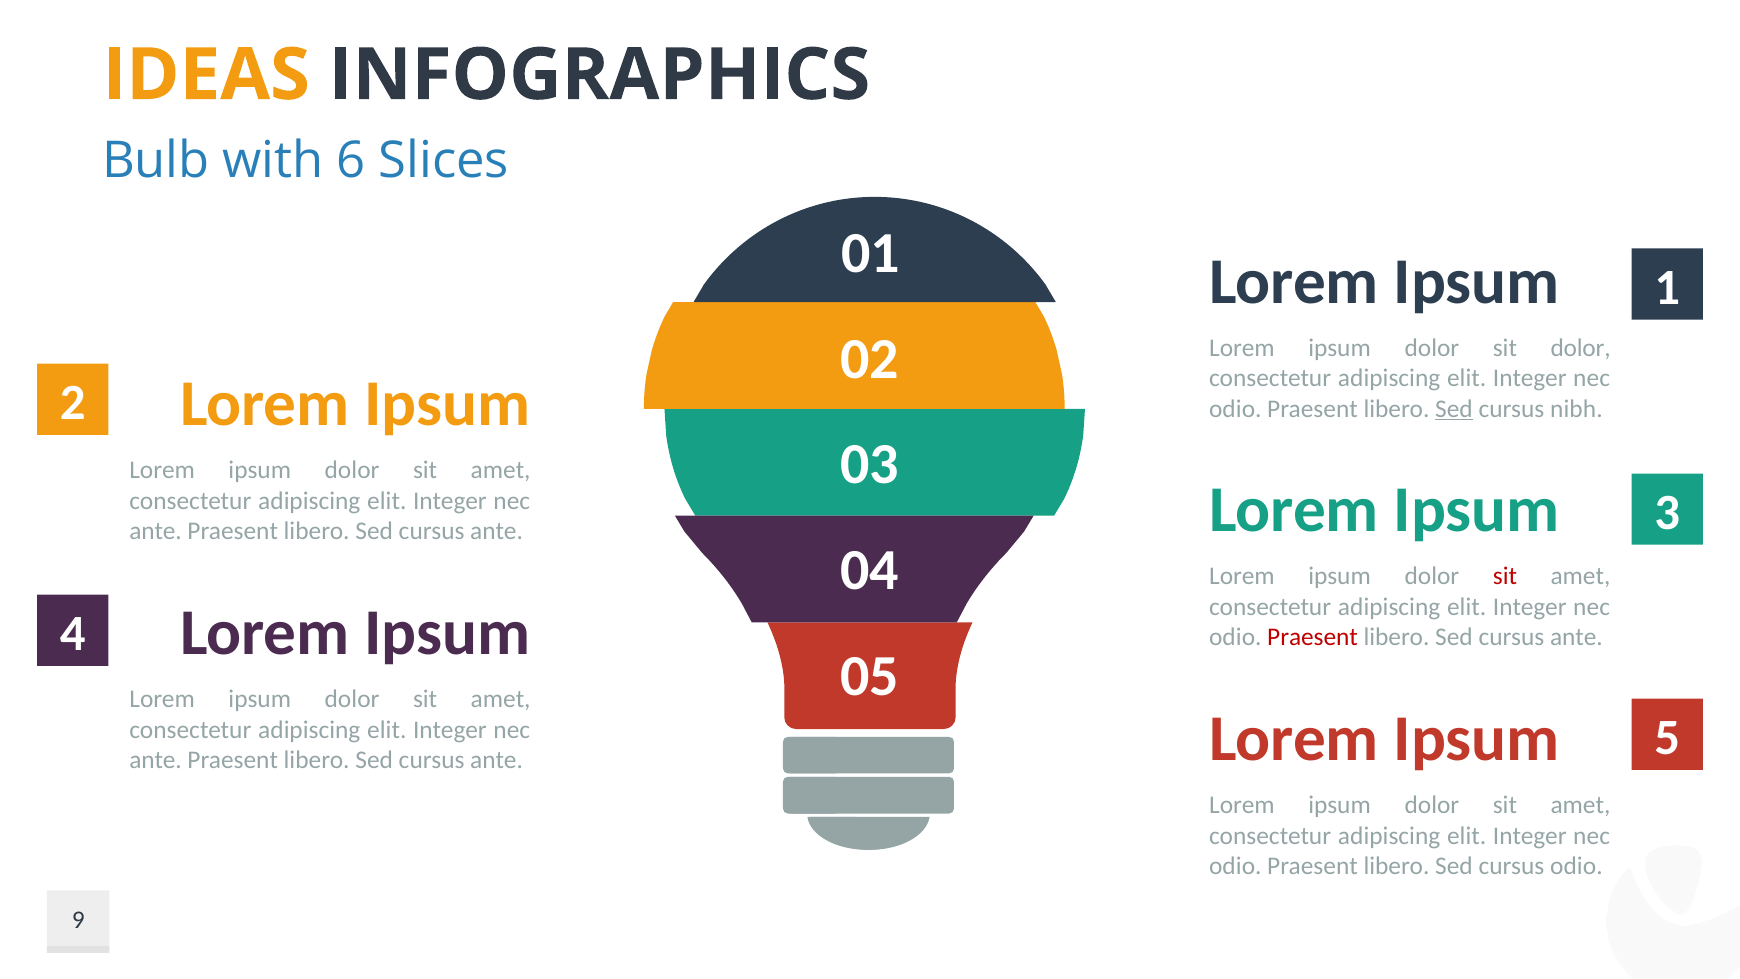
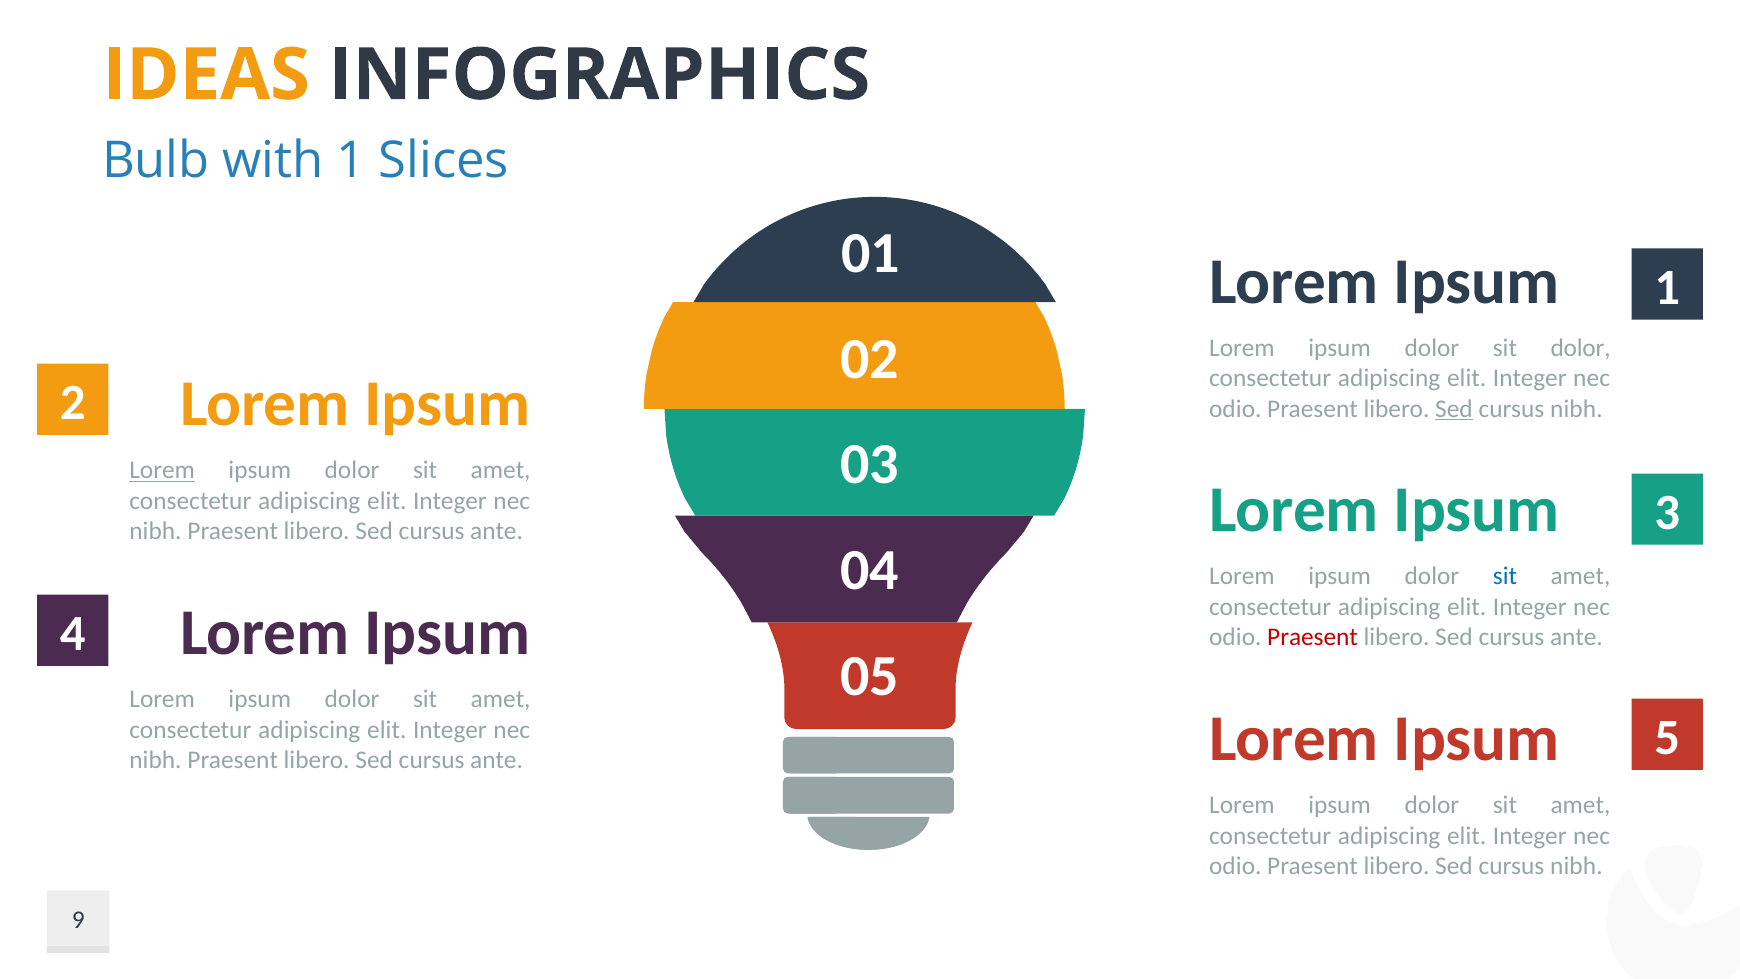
with 6: 6 -> 1 (351, 161)
Lorem underline: none -> present (162, 470)
ante: ante -> nibh (155, 531)
sit colour: red -> blue (1505, 576)
ante: ante -> nibh (155, 760)
odio: odio -> nibh (1576, 866)
